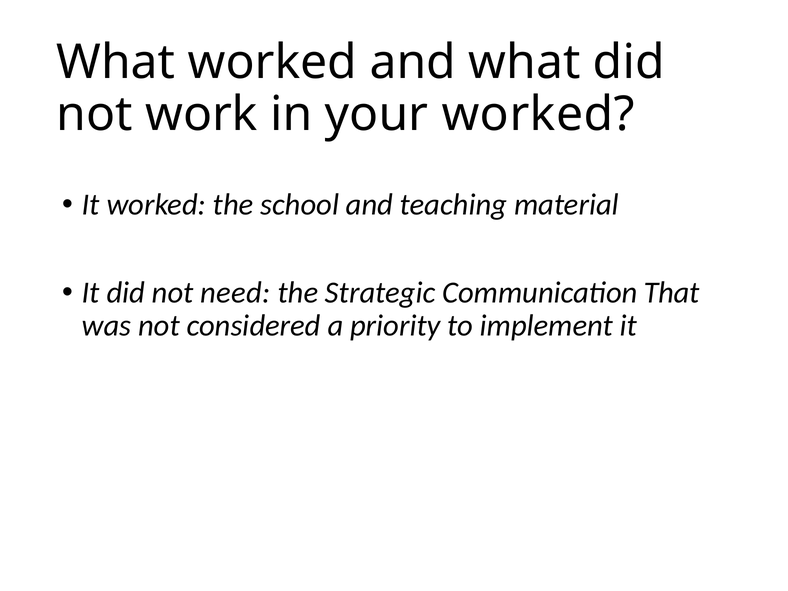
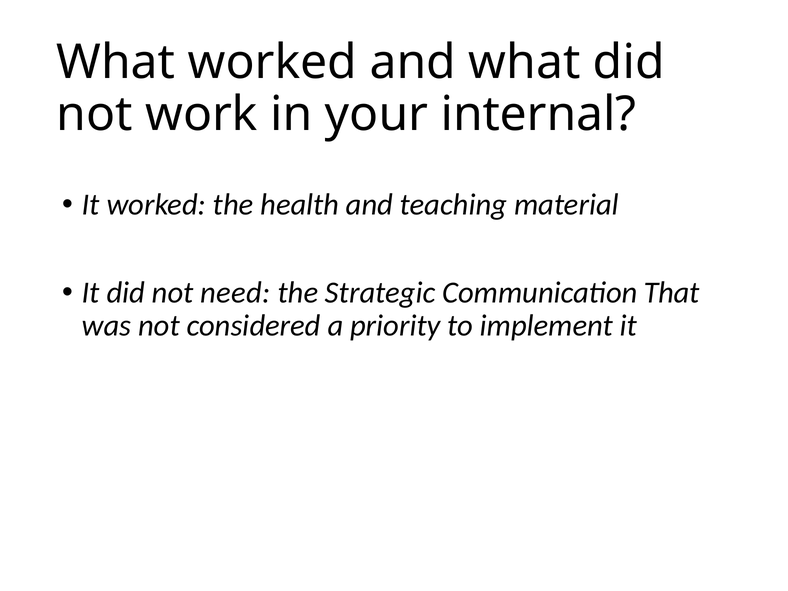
your worked: worked -> internal (538, 114)
school: school -> health (300, 205)
